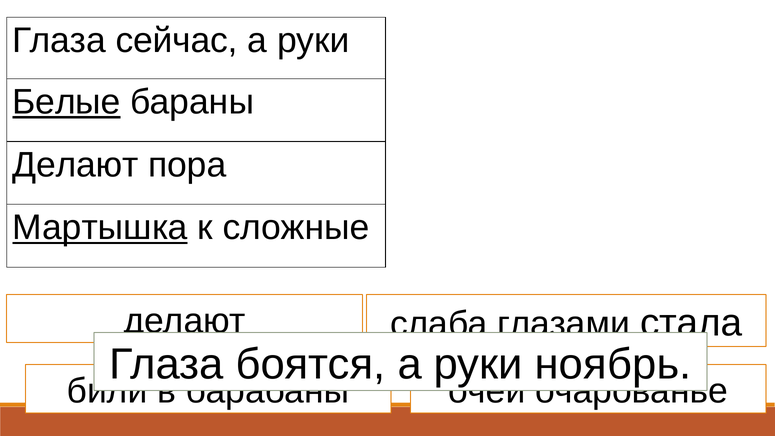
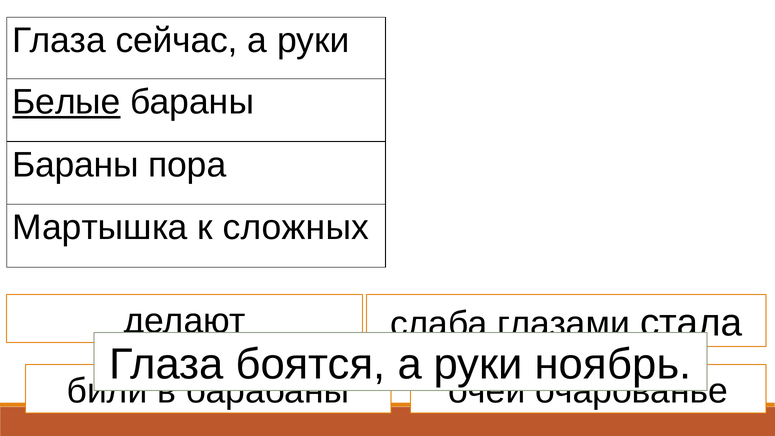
Делают: Делают -> Бараны (75, 165)
Мартышка underline: present -> none (100, 228)
сложные: сложные -> сложных (296, 228)
